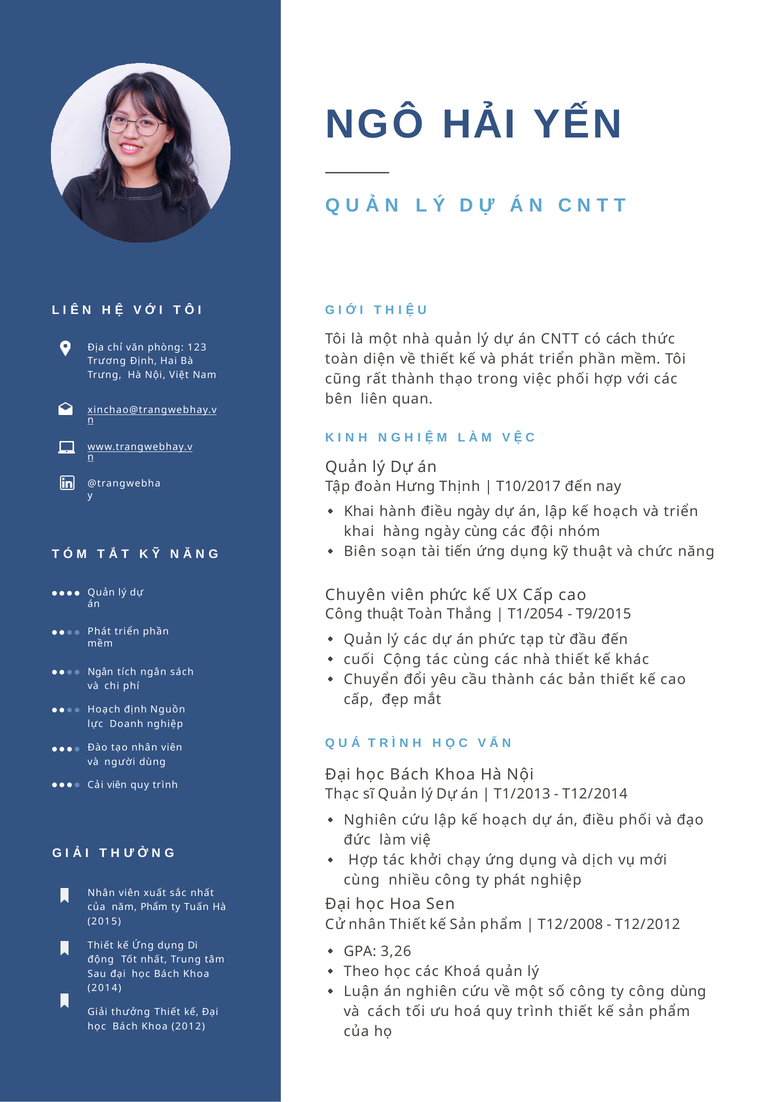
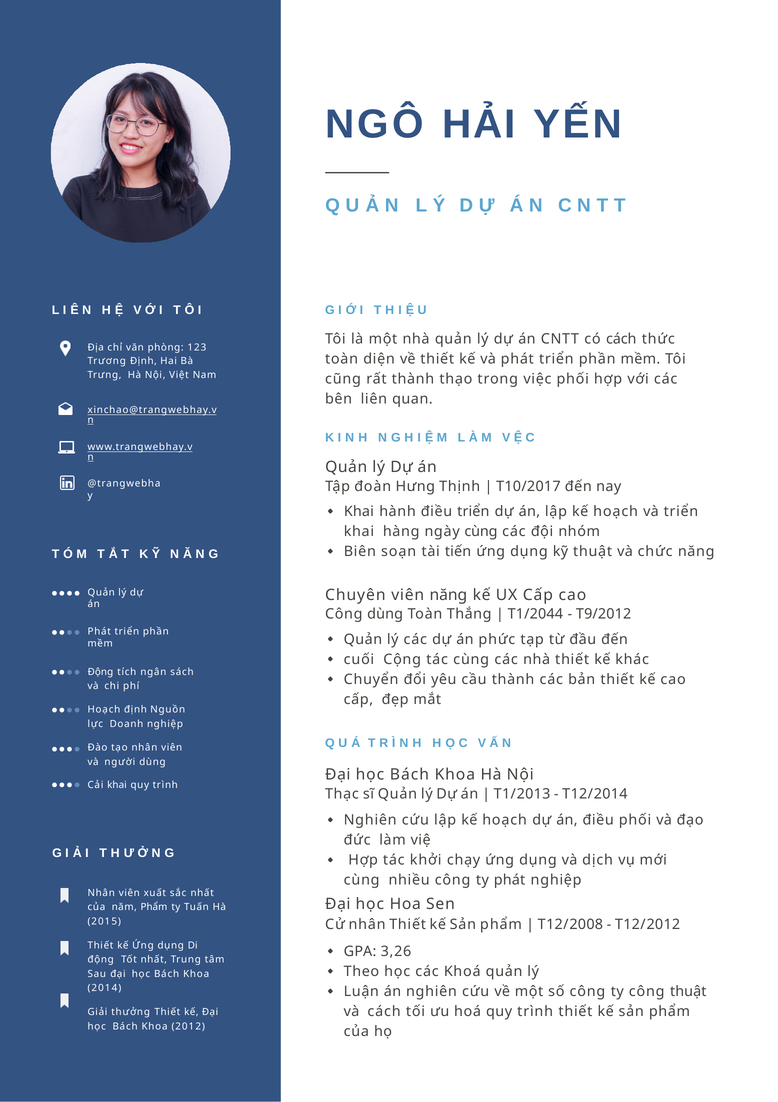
điều ngày: ngày -> triển (473, 511)
viên phức: phức -> năng (448, 595)
Công thuật: thuật -> dùng (385, 614)
T1/2054: T1/2054 -> T1/2044 (535, 614)
T9/2015: T9/2015 -> T9/2012 (604, 614)
Ngân: Ngân -> Động (100, 672)
Cải viên: viên -> khai (117, 785)
công dùng: dùng -> thuật (688, 991)
